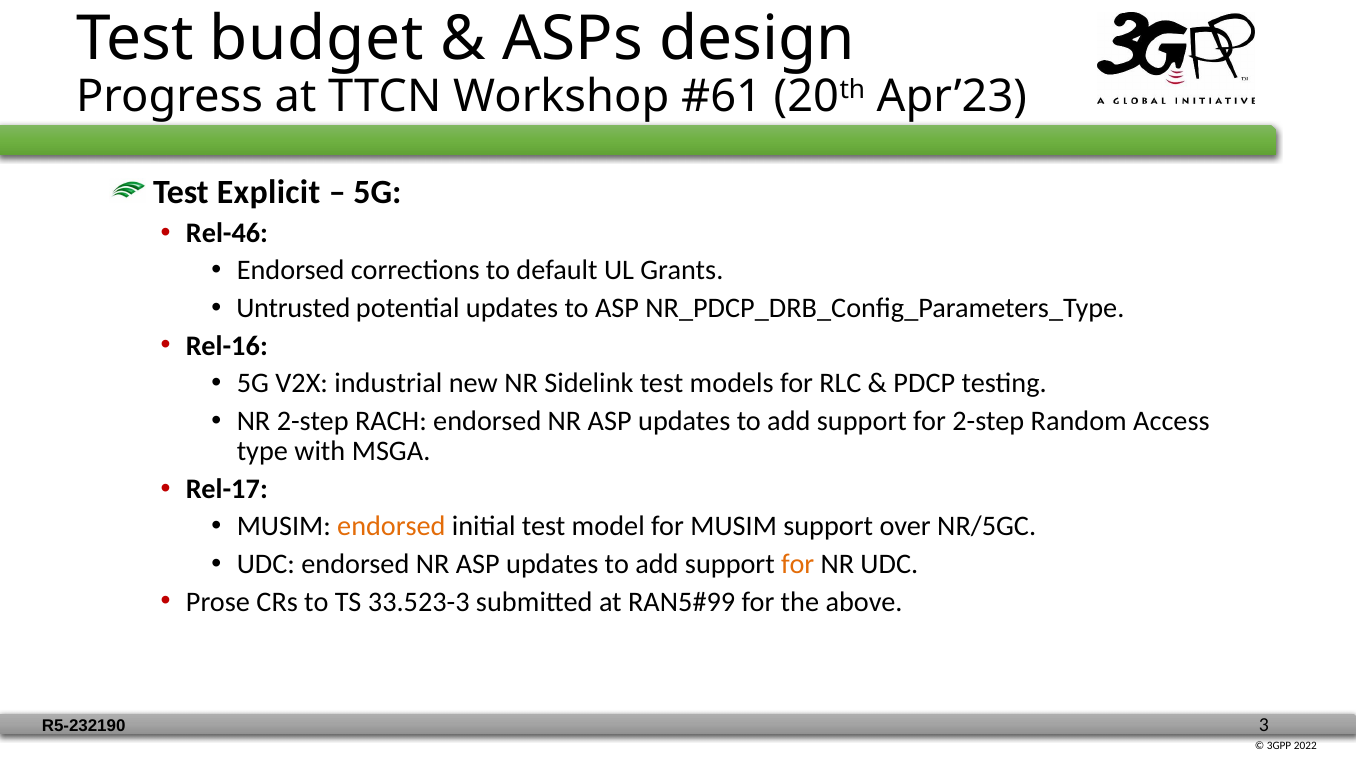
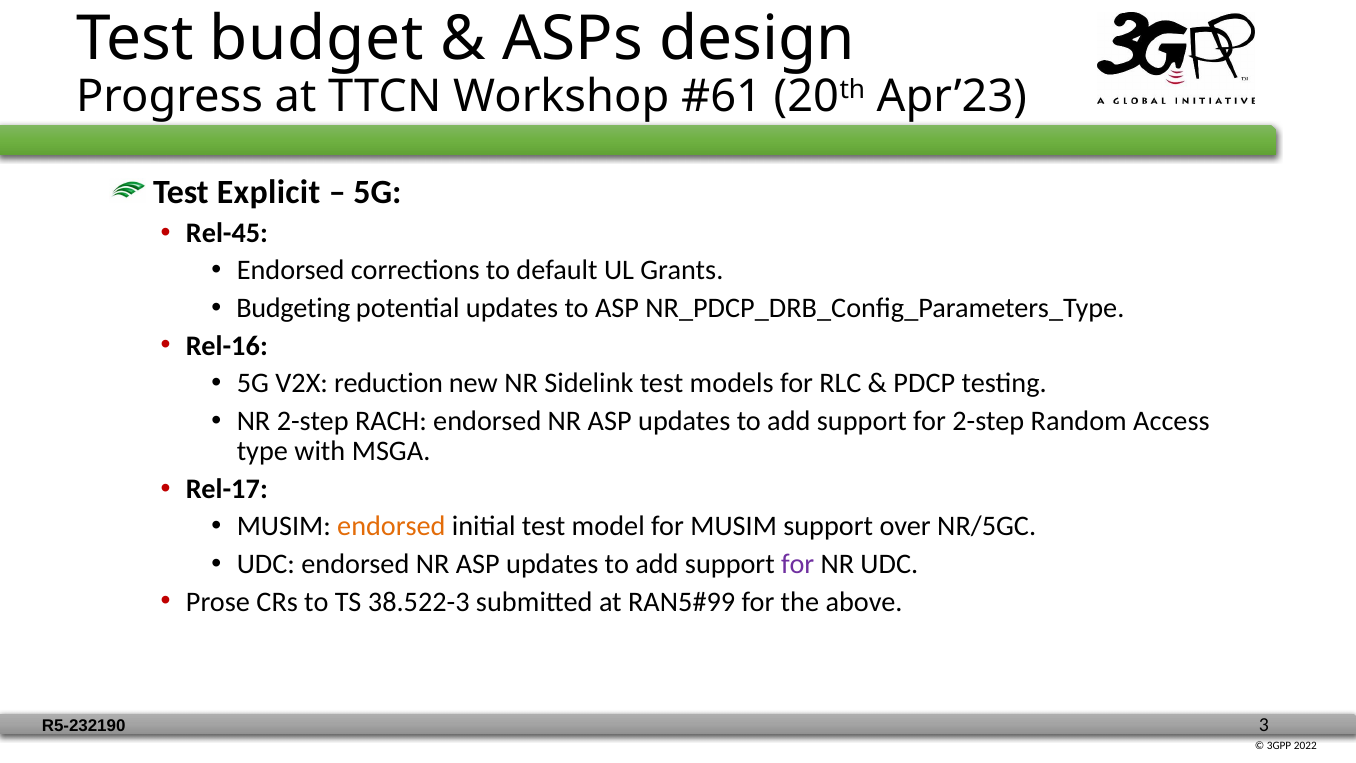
Rel-46: Rel-46 -> Rel-45 (227, 233)
Untrusted: Untrusted -> Budgeting (293, 308)
industrial: industrial -> reduction (389, 383)
for colour: orange -> purple (798, 564)
33.523-3: 33.523-3 -> 38.522-3 (419, 602)
